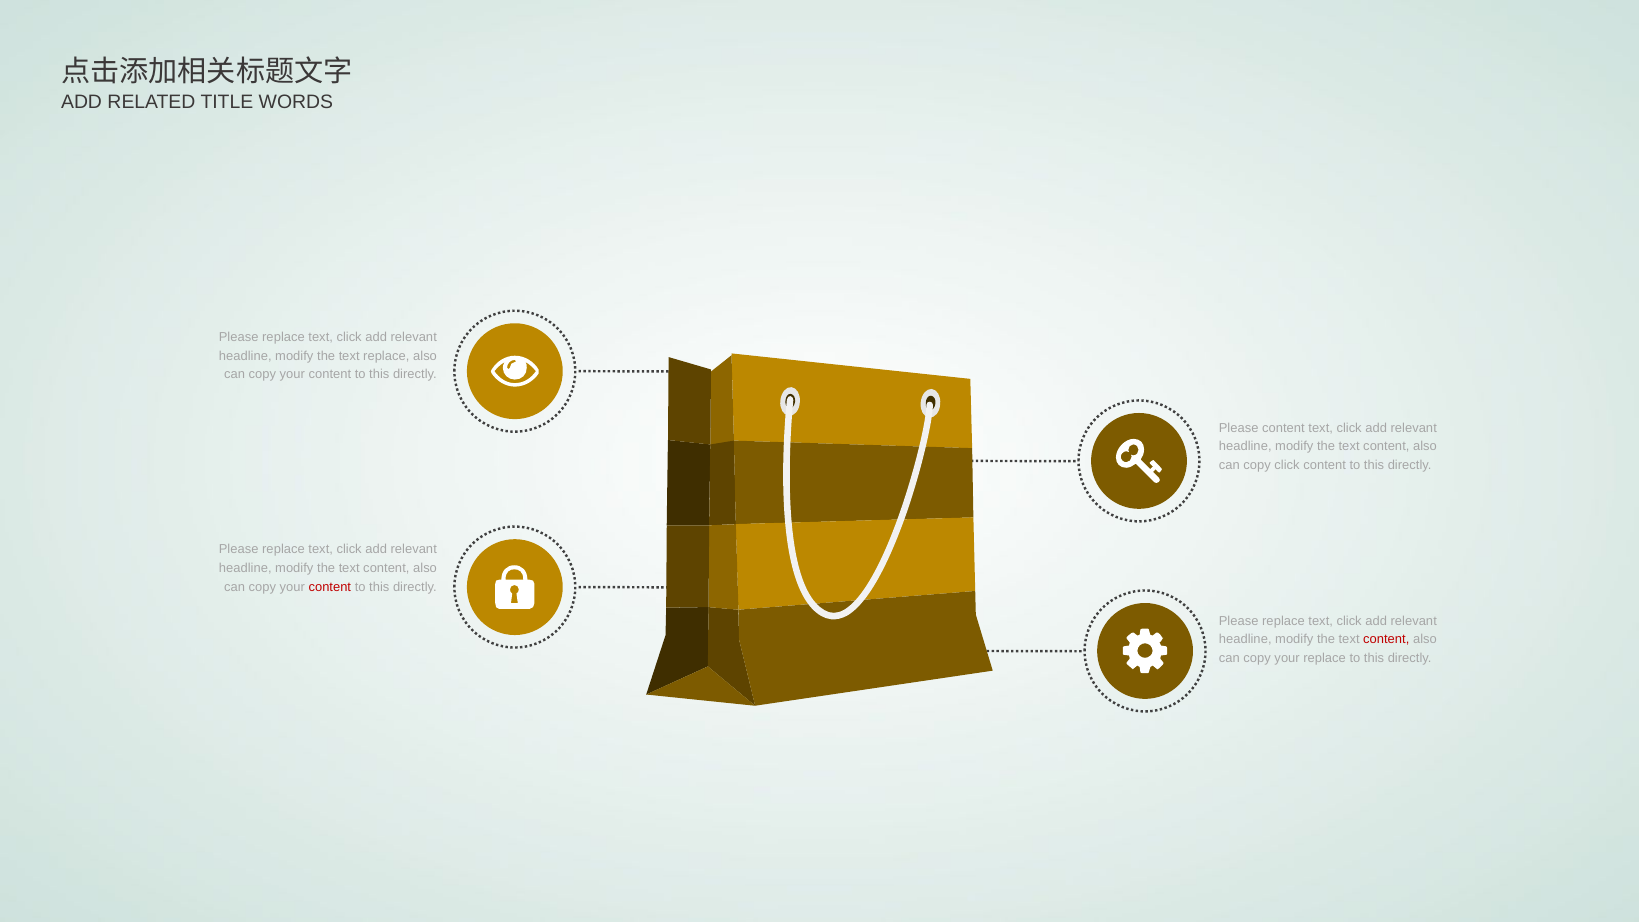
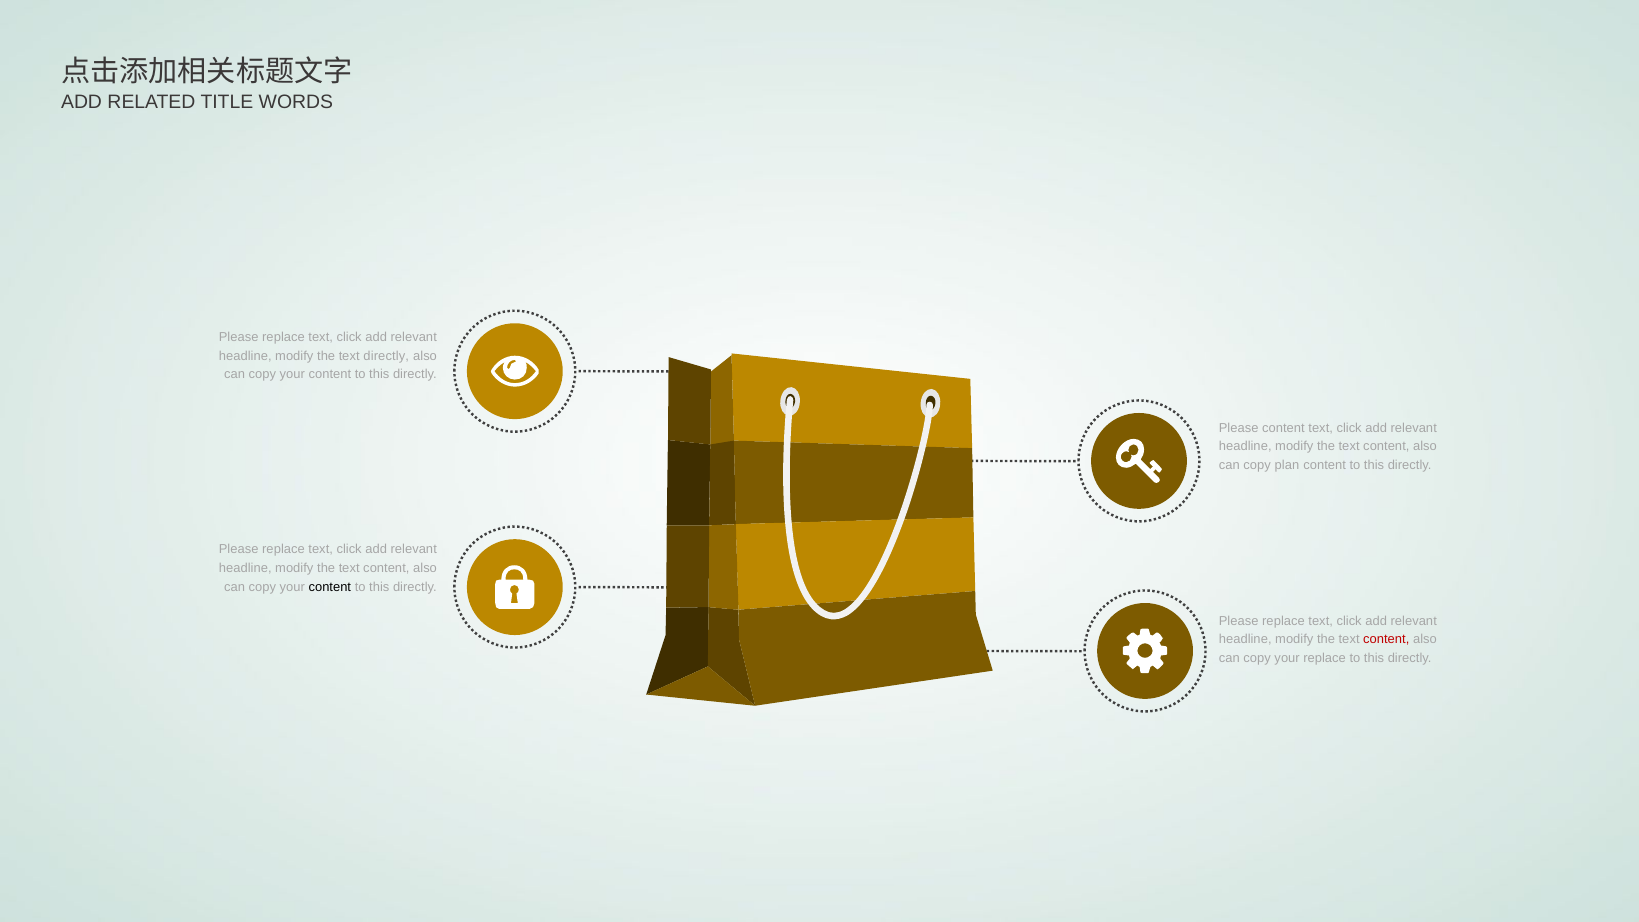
text replace: replace -> directly (386, 356)
copy click: click -> plan (1287, 465)
content colour: red -> black (330, 587)
